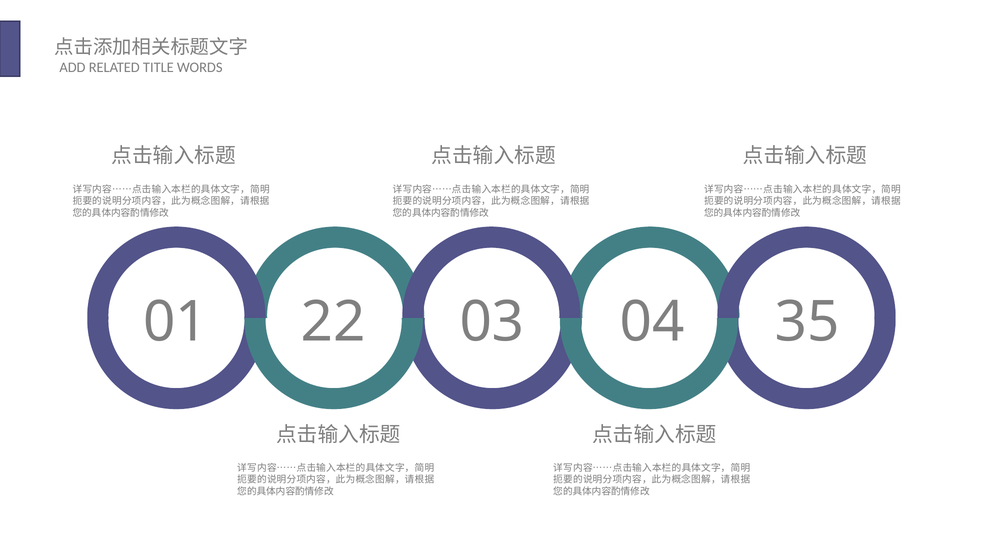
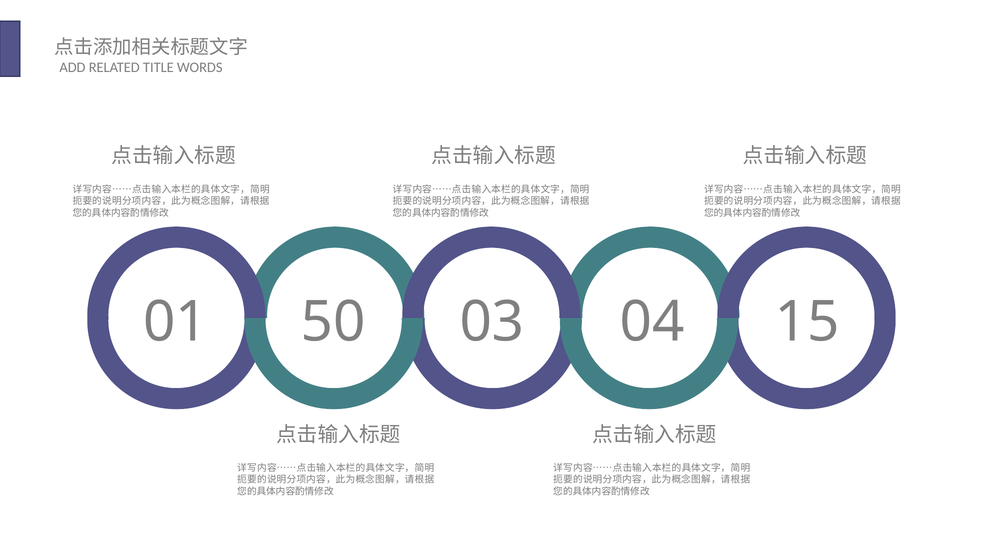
22: 22 -> 50 (333, 322)
35: 35 -> 15 (807, 322)
